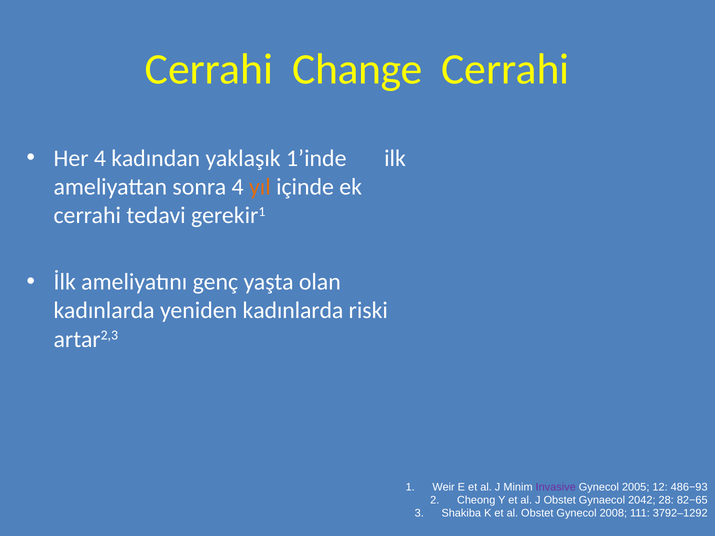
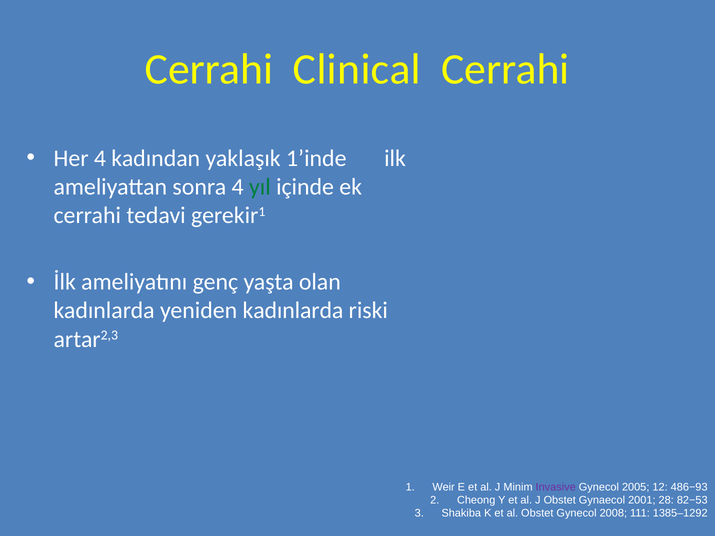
Change: Change -> Clinical (357, 69)
yıl colour: orange -> green (260, 187)
2042: 2042 -> 2001 (642, 500)
82−65: 82−65 -> 82−53 (692, 500)
3792–1292: 3792–1292 -> 1385–1292 (680, 513)
